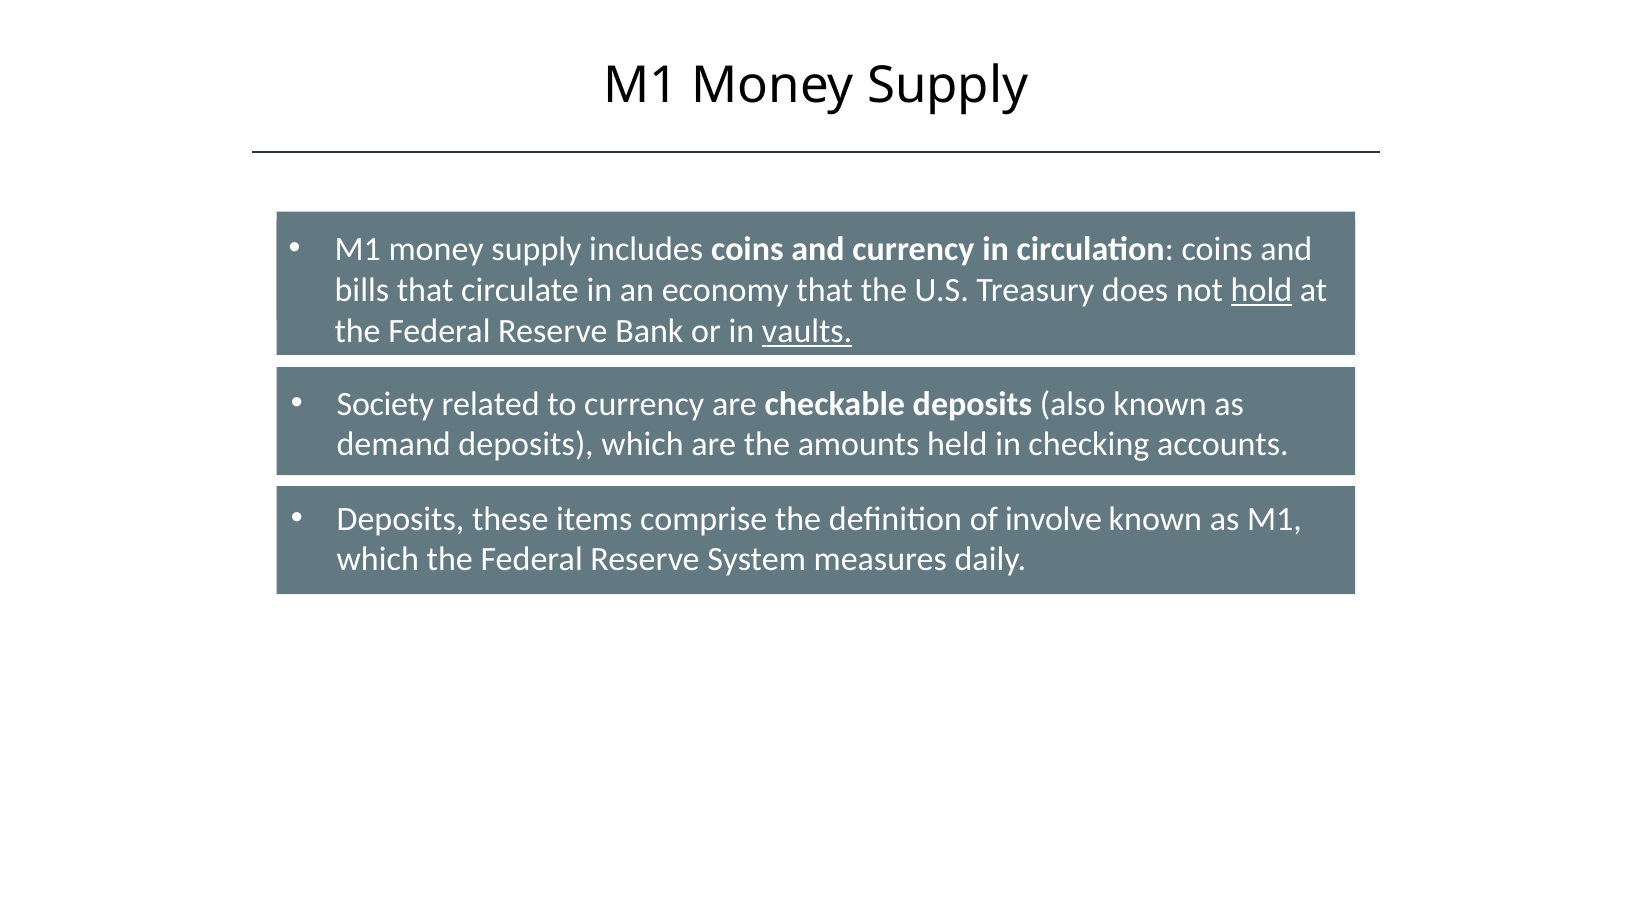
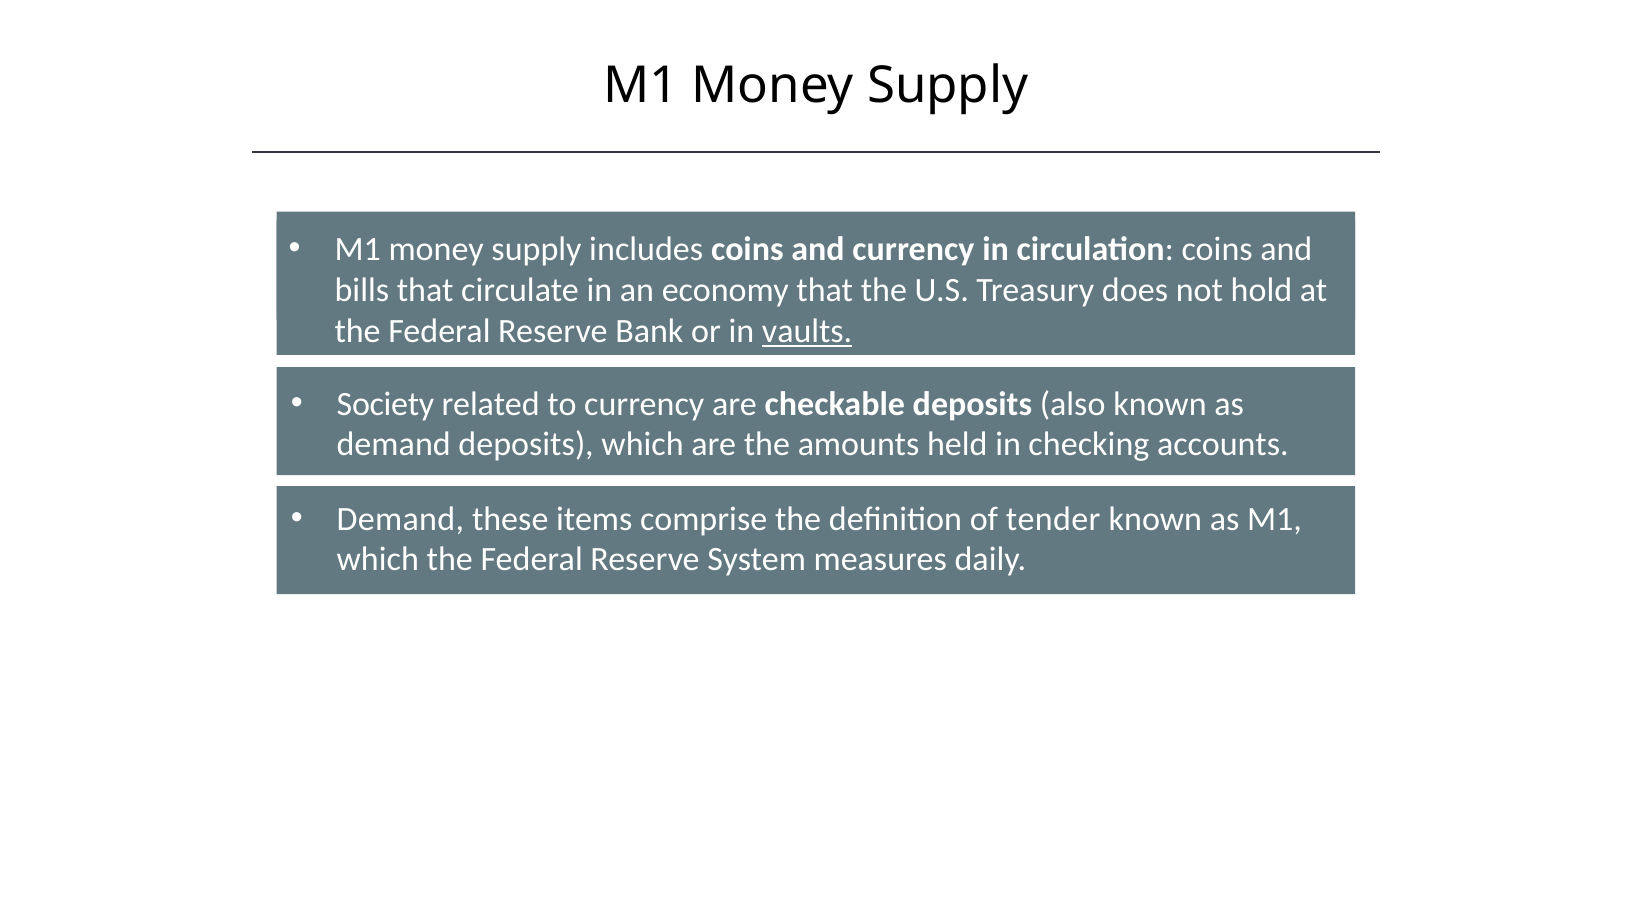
hold underline: present -> none (1261, 290)
Deposits: Deposits -> Demand (400, 519)
involve: involve -> tender (1053, 519)
